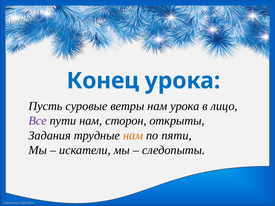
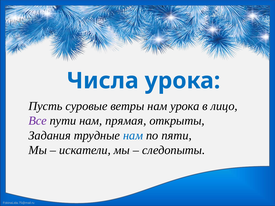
Конец: Конец -> Числа (103, 81)
сторон: сторон -> прямая (126, 121)
нам colour: orange -> blue (133, 136)
